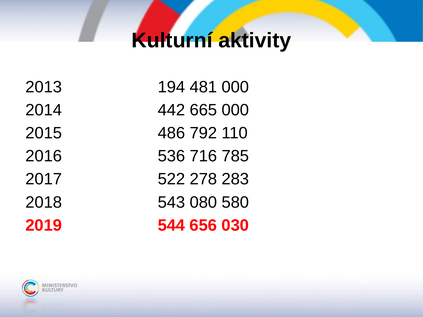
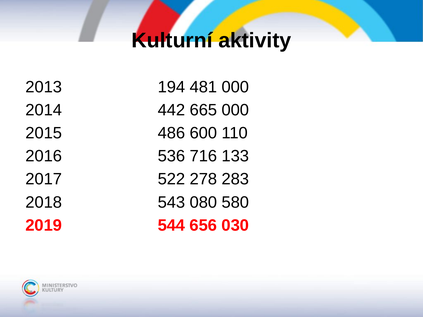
792: 792 -> 600 (203, 133)
785: 785 -> 133 (235, 156)
